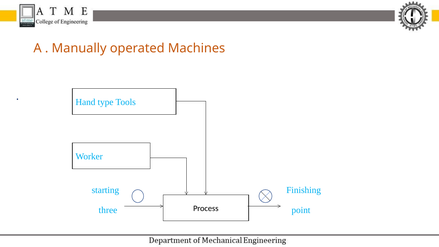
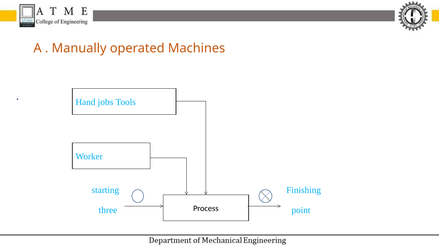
type: type -> jobs (105, 102)
